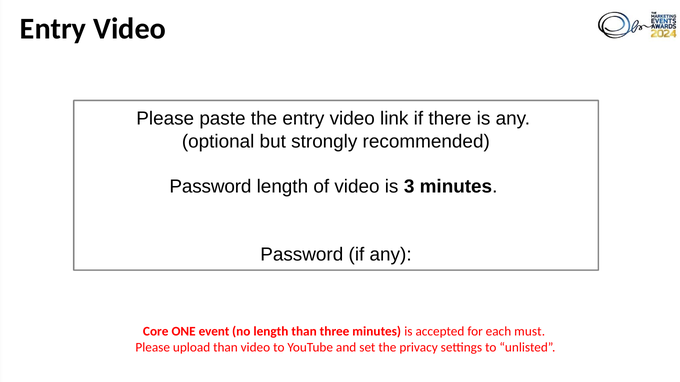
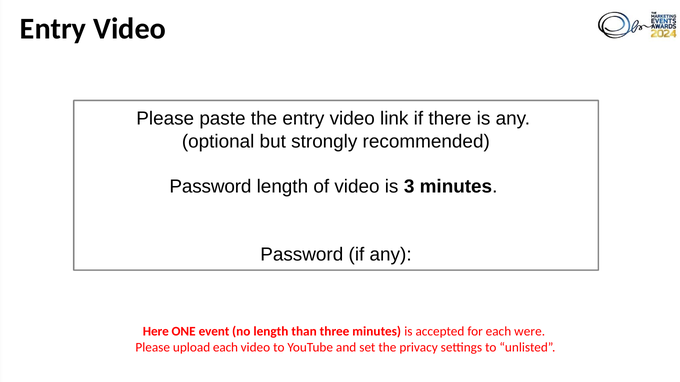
Core: Core -> Here (156, 332)
must: must -> were (530, 332)
upload than: than -> each (226, 348)
